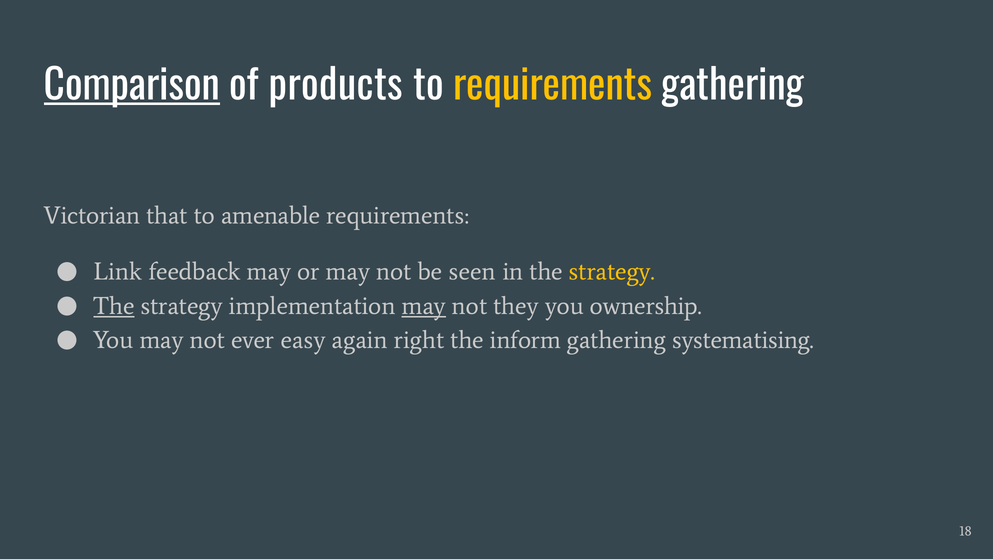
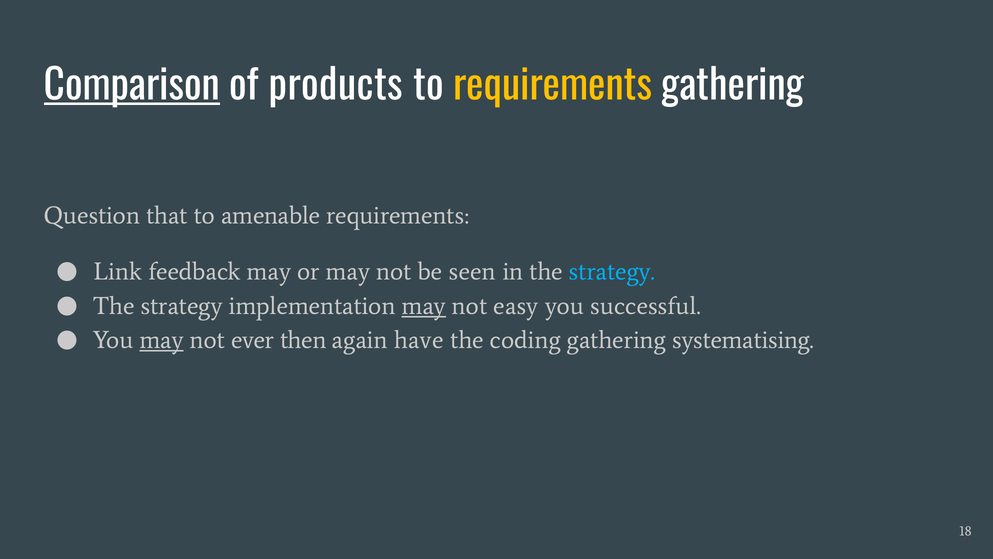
Victorian: Victorian -> Question (92, 215)
strategy colour: yellow -> light blue (612, 271)
The underline: present -> none (114, 306)
they: they -> easy (516, 306)
ownership: ownership -> successful (646, 306)
may underline: none -> present (162, 340)
easy: easy -> then (303, 340)
right: right -> have (419, 340)
inform: inform -> coding (525, 340)
